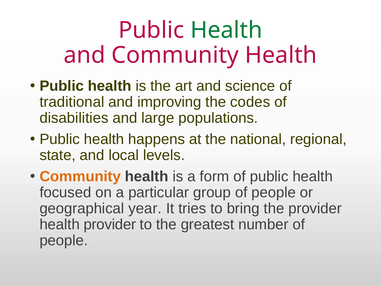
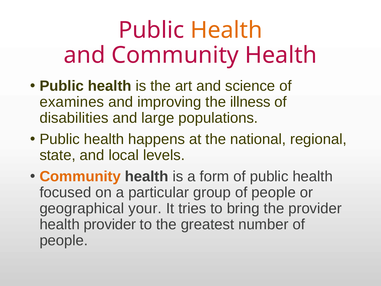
Health colour: green -> orange (226, 30)
traditional: traditional -> examines (72, 102)
codes: codes -> illness (250, 102)
year: year -> your (145, 208)
